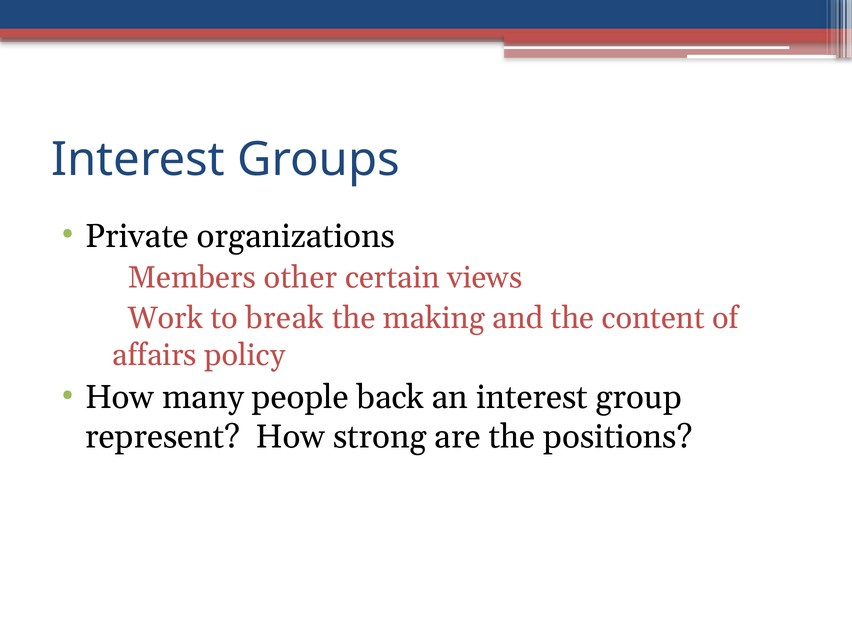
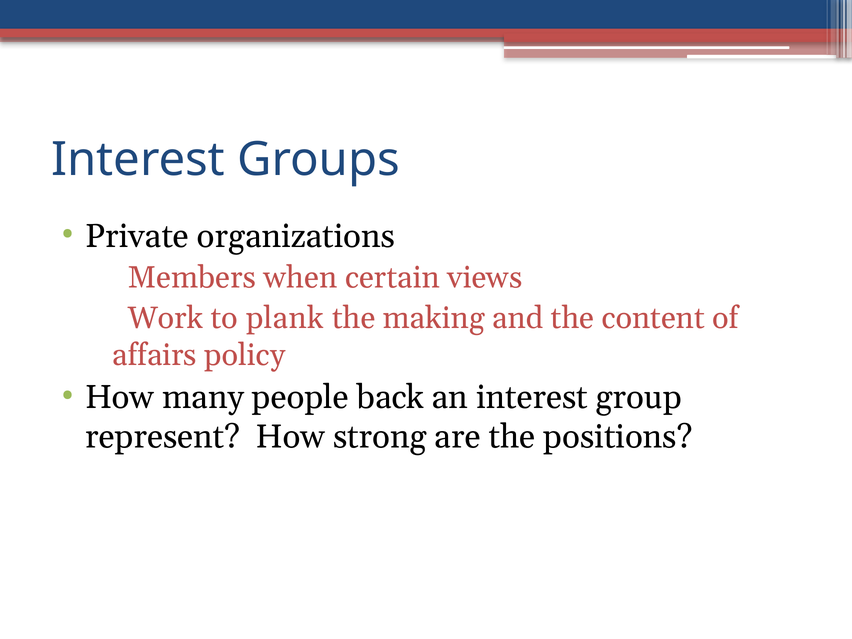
other: other -> when (301, 278)
break: break -> plank (285, 318)
